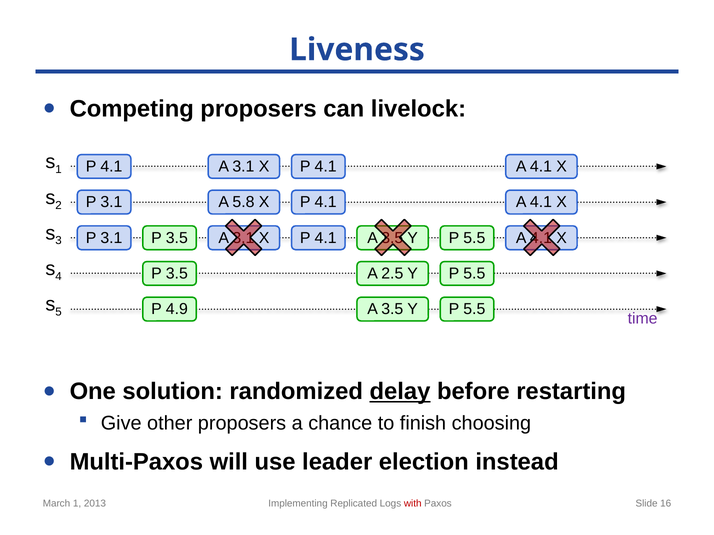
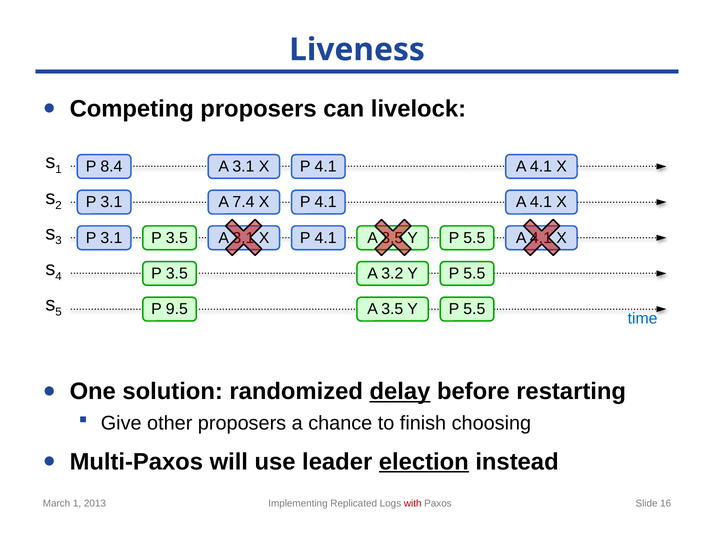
4.1: 4.1 -> 8.4 (111, 167)
5.8: 5.8 -> 7.4 (243, 202)
2.5: 2.5 -> 3.2 (392, 274)
4.9: 4.9 -> 9.5 (177, 309)
time colour: purple -> blue (643, 319)
election underline: none -> present (424, 462)
